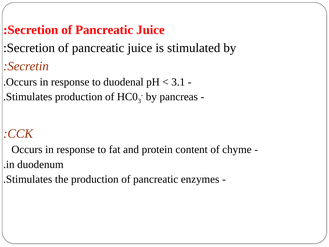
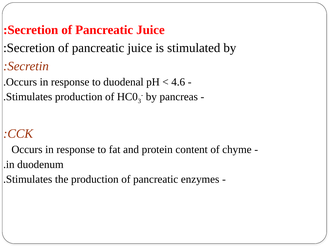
3.1: 3.1 -> 4.6 (178, 82)
